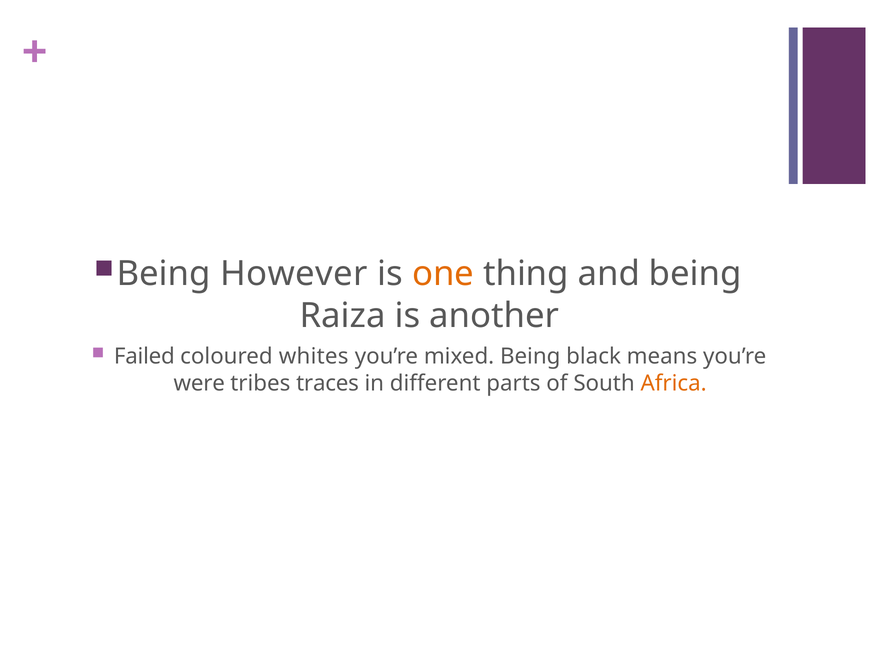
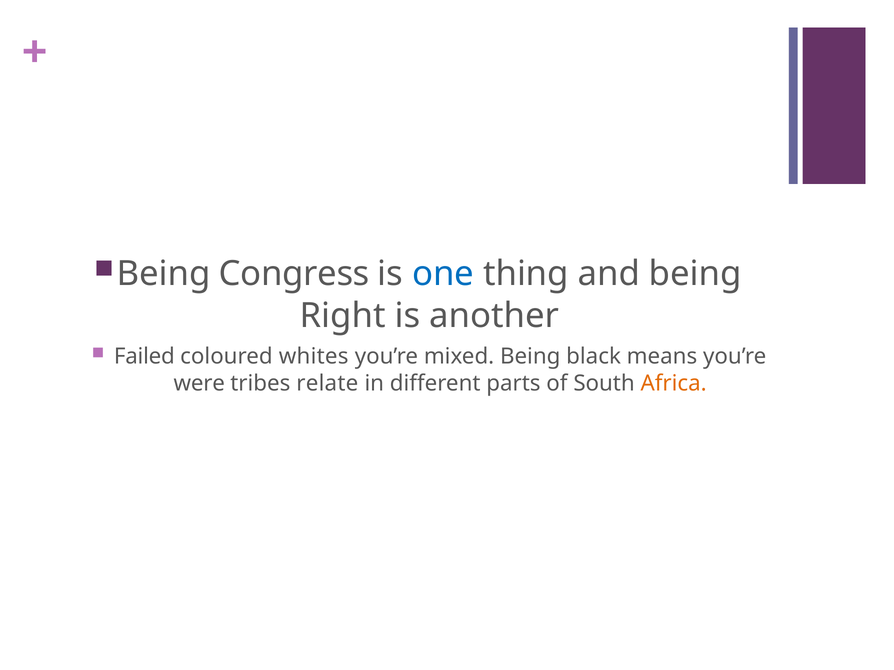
However: However -> Congress (294, 274)
one colour: orange -> blue (443, 274)
Raiza: Raiza -> Right (343, 316)
traces: traces -> relate (327, 384)
